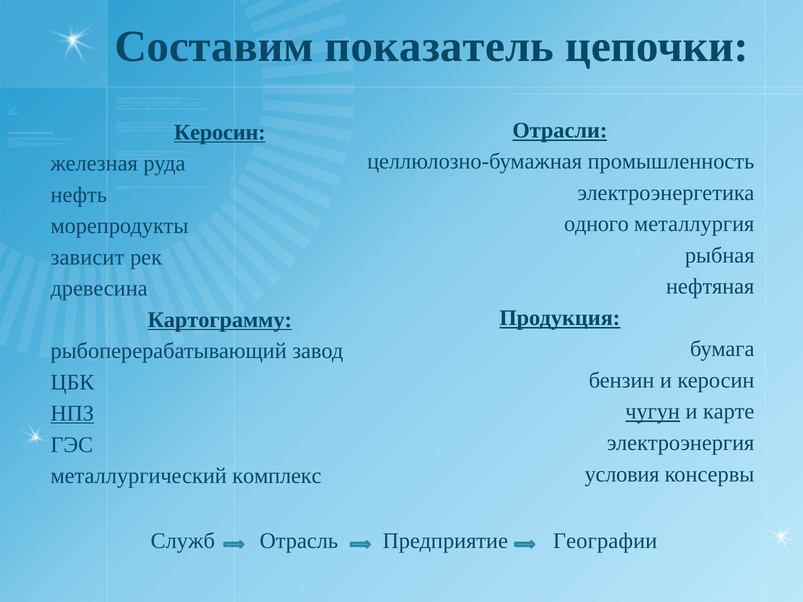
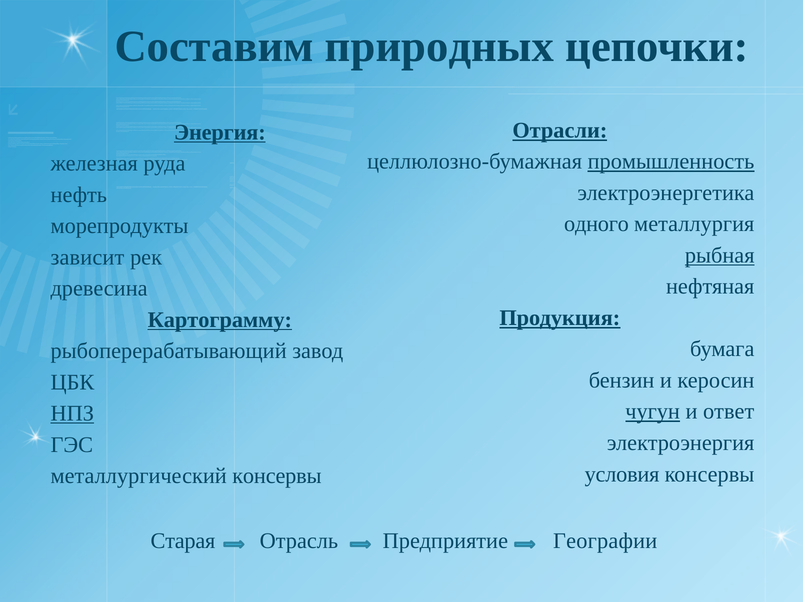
показатель: показатель -> природных (439, 46)
Керосин: Керосин -> Энергия (220, 132)
промышленность underline: none -> present (671, 162)
рыбная underline: none -> present (720, 255)
карте: карте -> ответ (729, 412)
металлургический комплекс: комплекс -> консервы (277, 476)
Служб: Служб -> Старая (183, 541)
